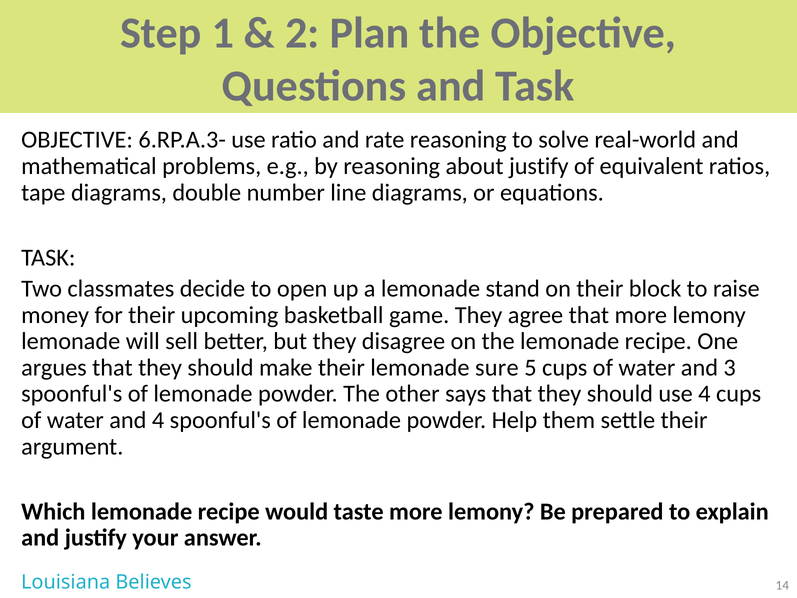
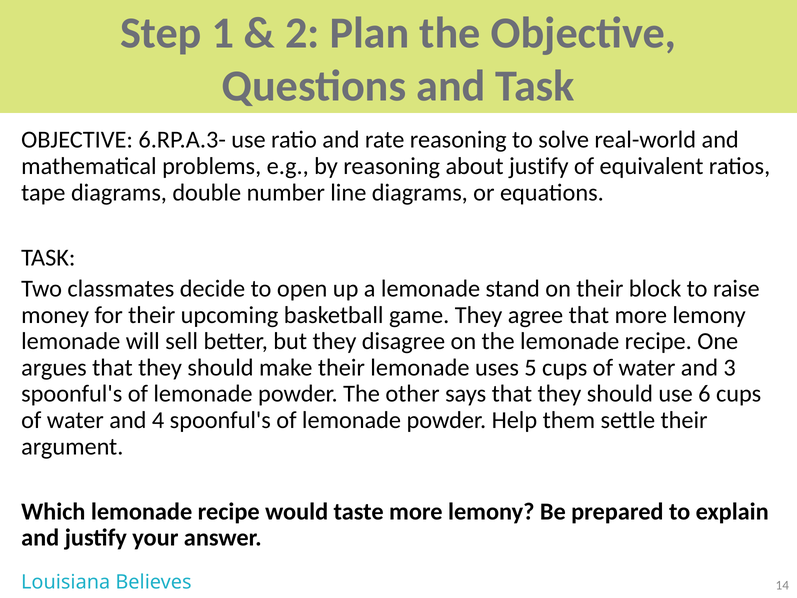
sure: sure -> uses (497, 367)
use 4: 4 -> 6 (704, 394)
